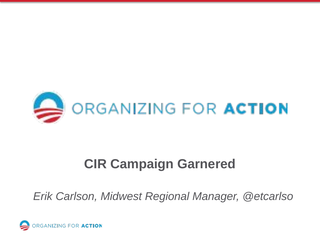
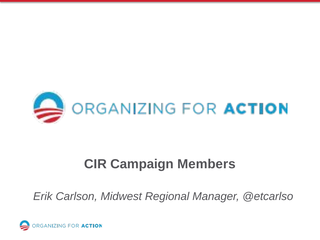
Garnered: Garnered -> Members (206, 164)
